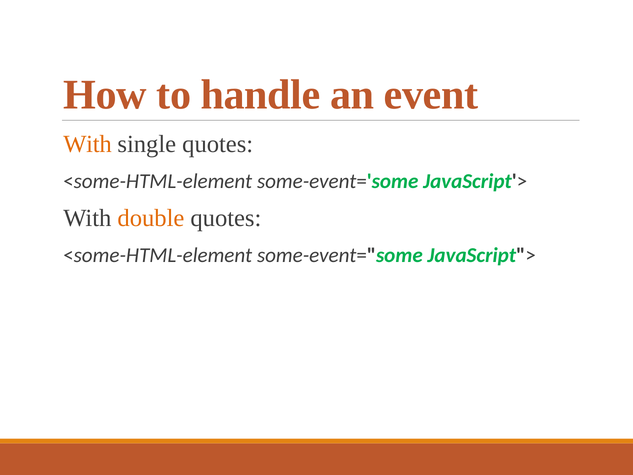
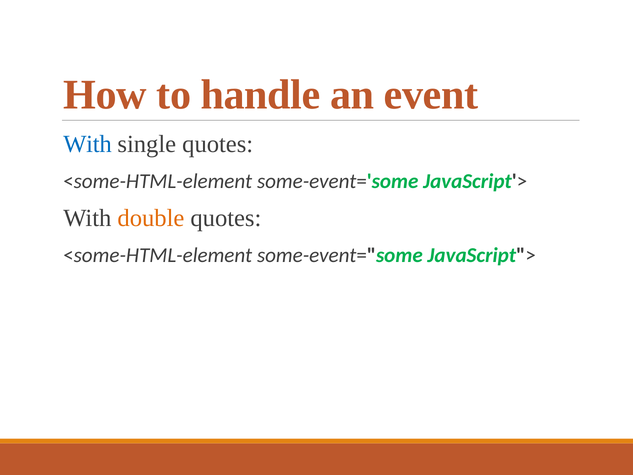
With colour: orange -> blue (87, 144)
